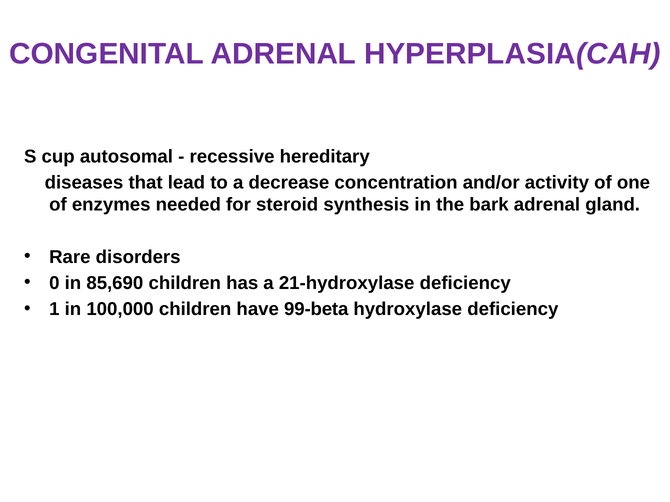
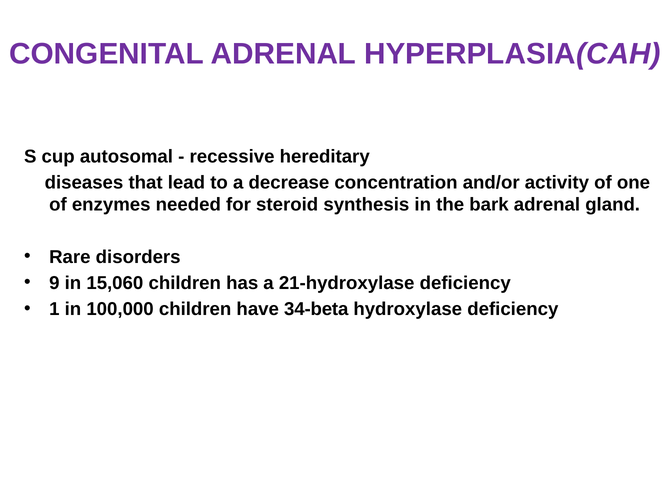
0: 0 -> 9 (54, 283)
85,690: 85,690 -> 15,060 (115, 283)
99-beta: 99-beta -> 34-beta (316, 309)
